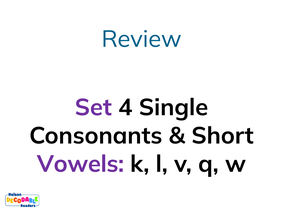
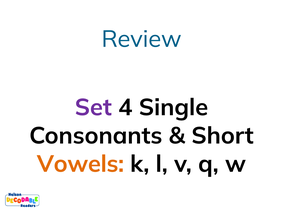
Vowels colour: purple -> orange (80, 164)
